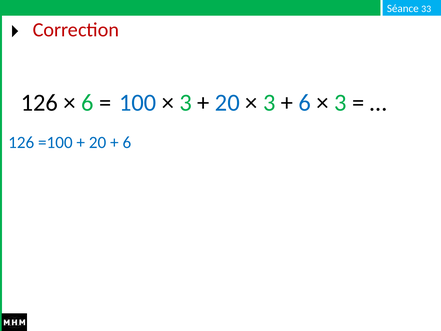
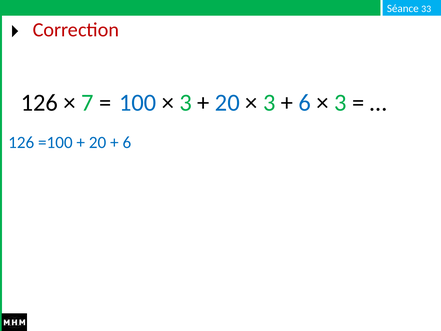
6: 6 -> 7 (87, 103)
